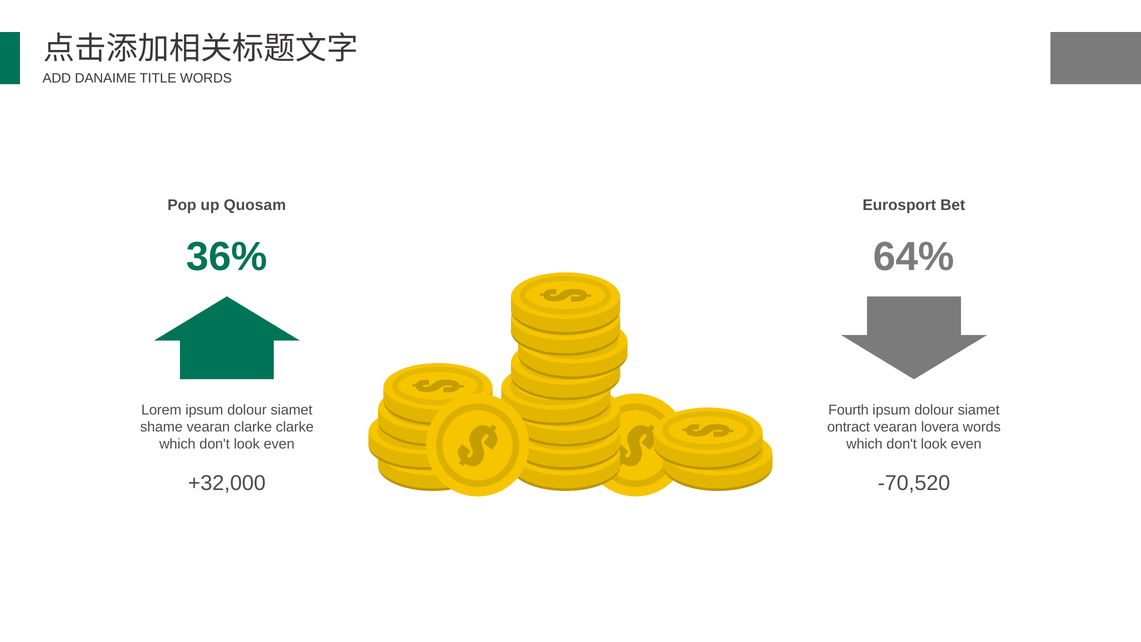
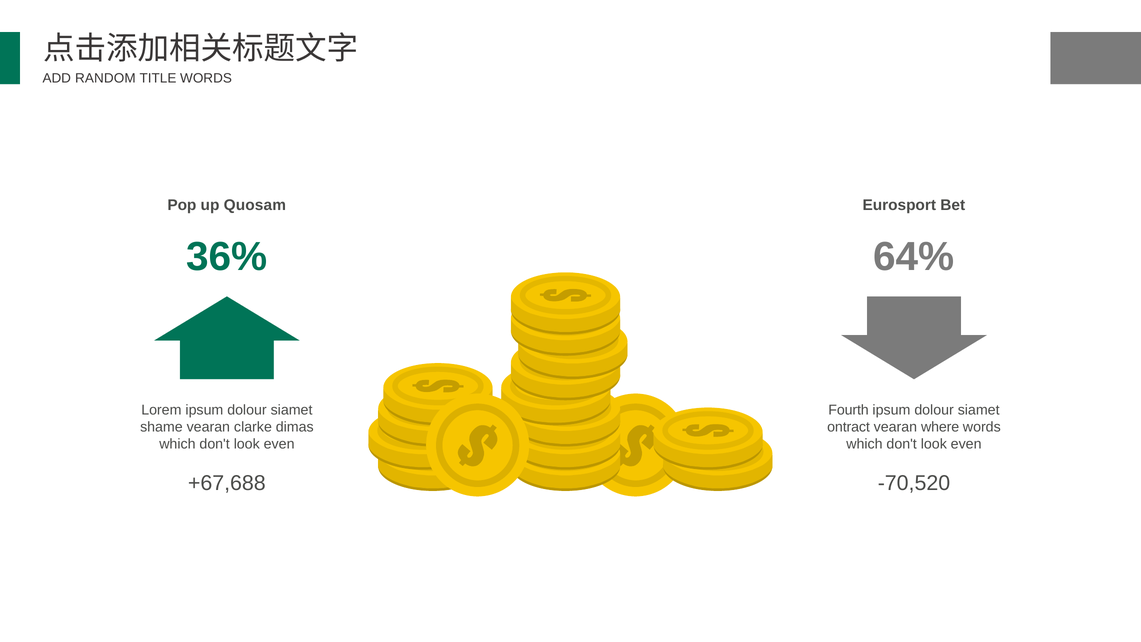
DANAIME: DANAIME -> RANDOM (105, 78)
clarke clarke: clarke -> dimas (295, 427)
lovera: lovera -> where (940, 427)
+32,000: +32,000 -> +67,688 (227, 483)
